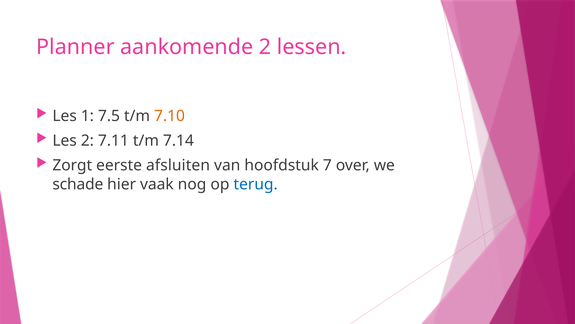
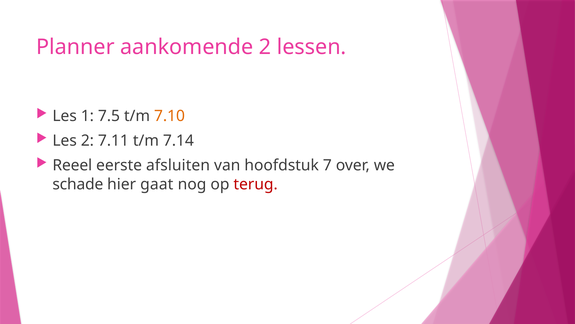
Zorgt: Zorgt -> Reeel (72, 165)
vaak: vaak -> gaat (157, 184)
terug colour: blue -> red (256, 184)
